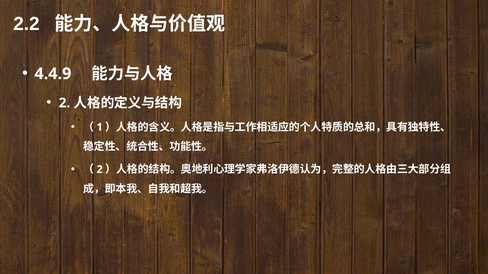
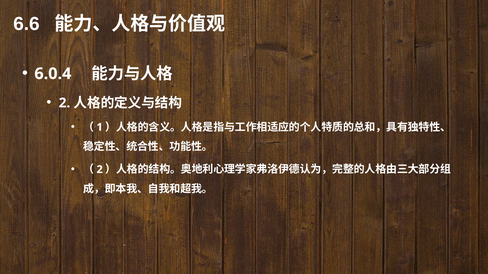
2.2: 2.2 -> 6.6 (26, 24)
4.4.9: 4.4.9 -> 6.0.4 (53, 74)
